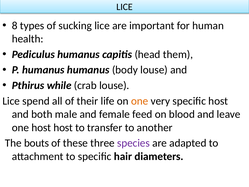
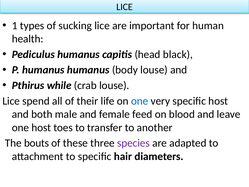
8: 8 -> 1 (15, 26)
them: them -> black (178, 54)
one colour: orange -> blue (140, 101)
host host: host -> toes (63, 127)
